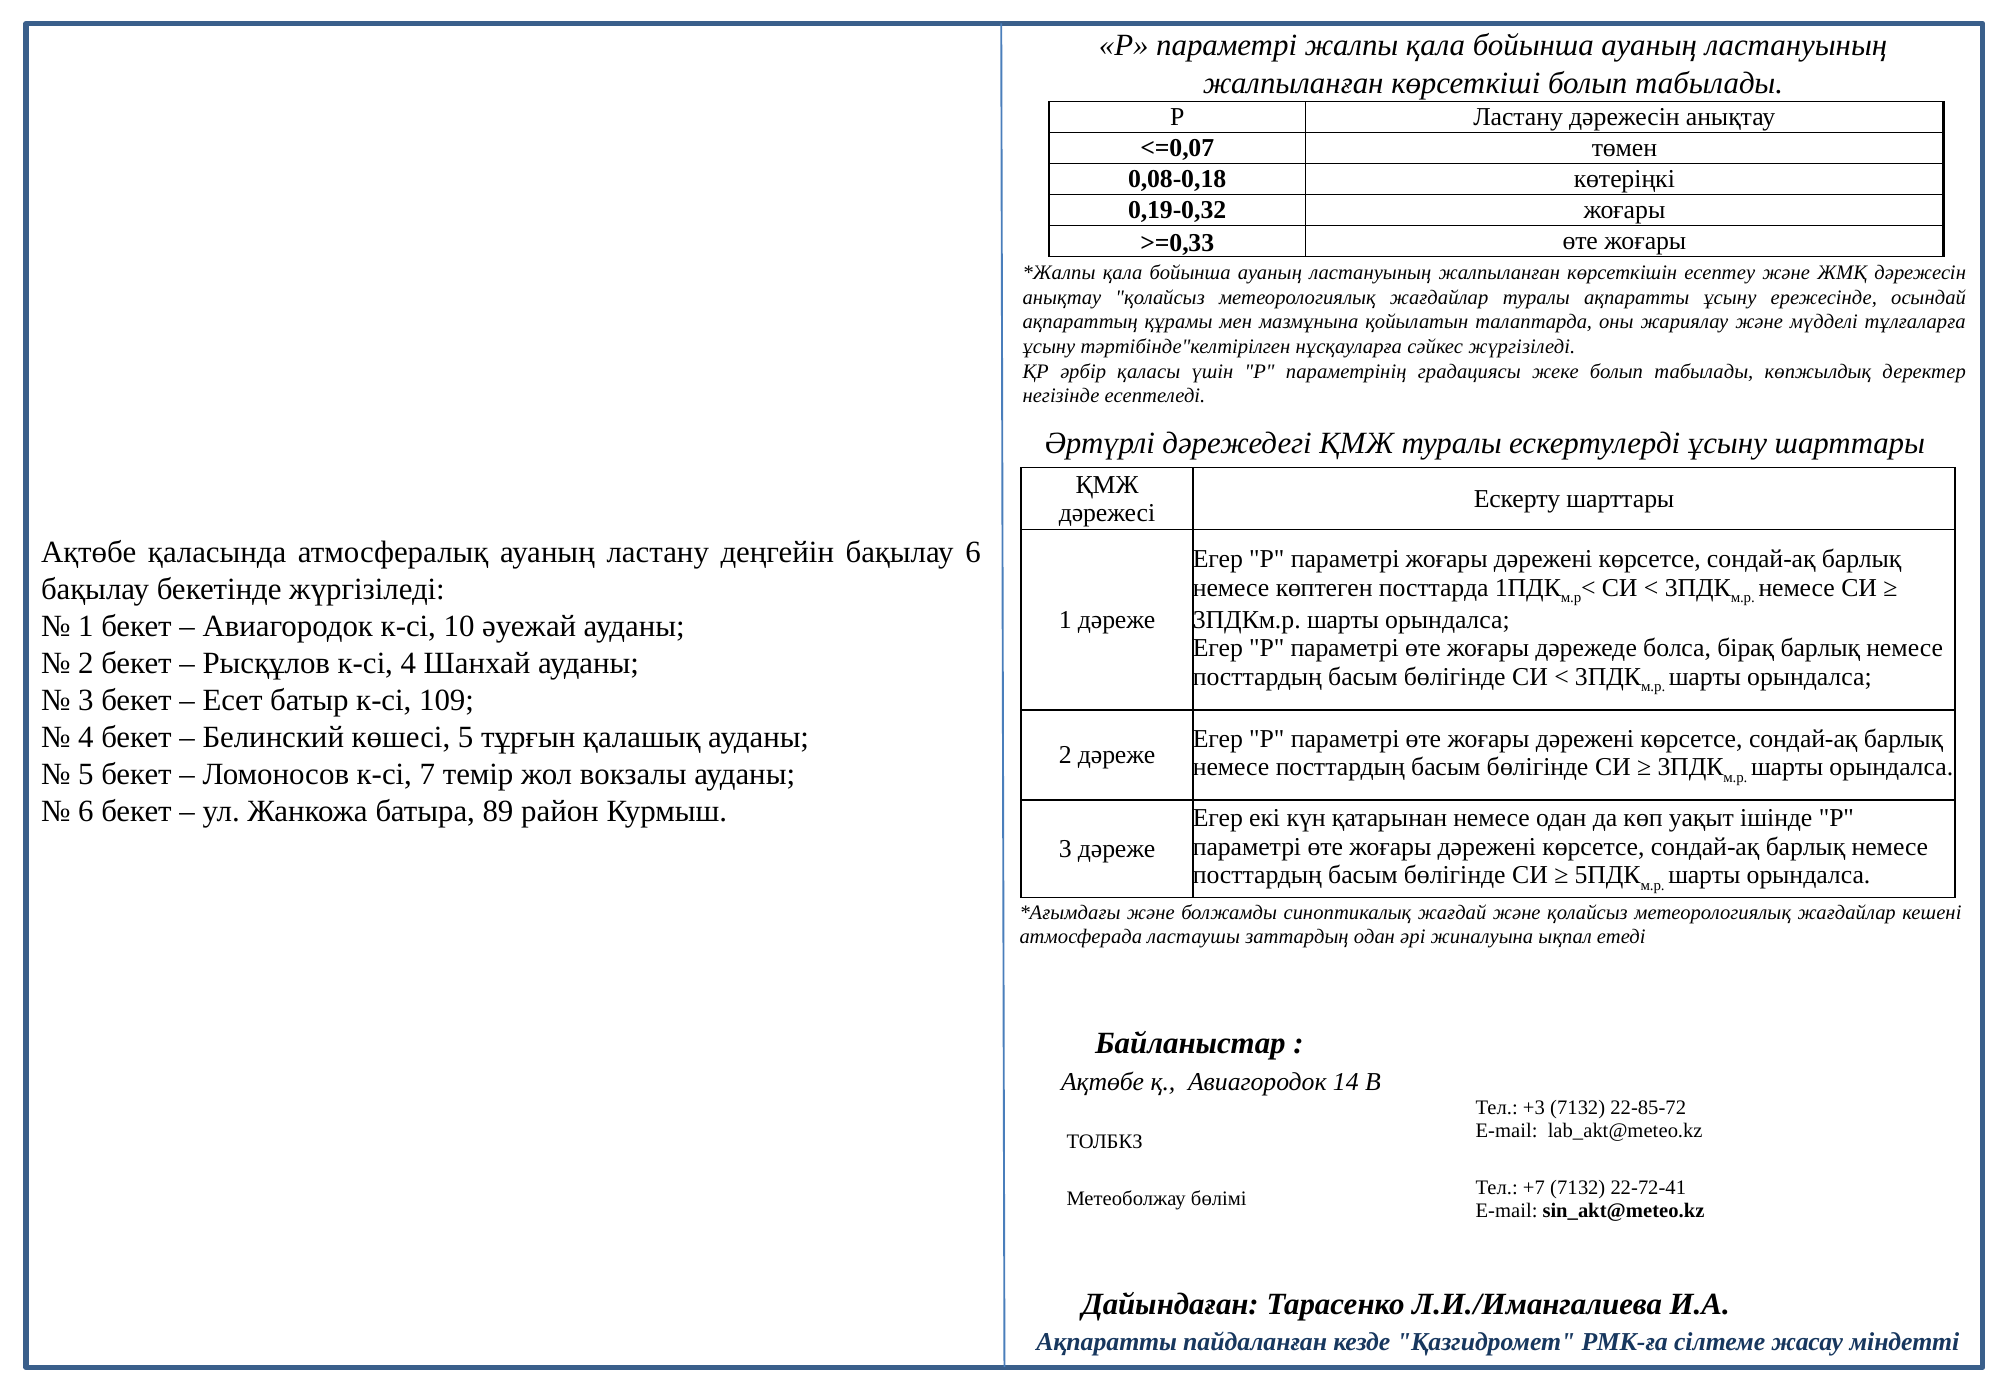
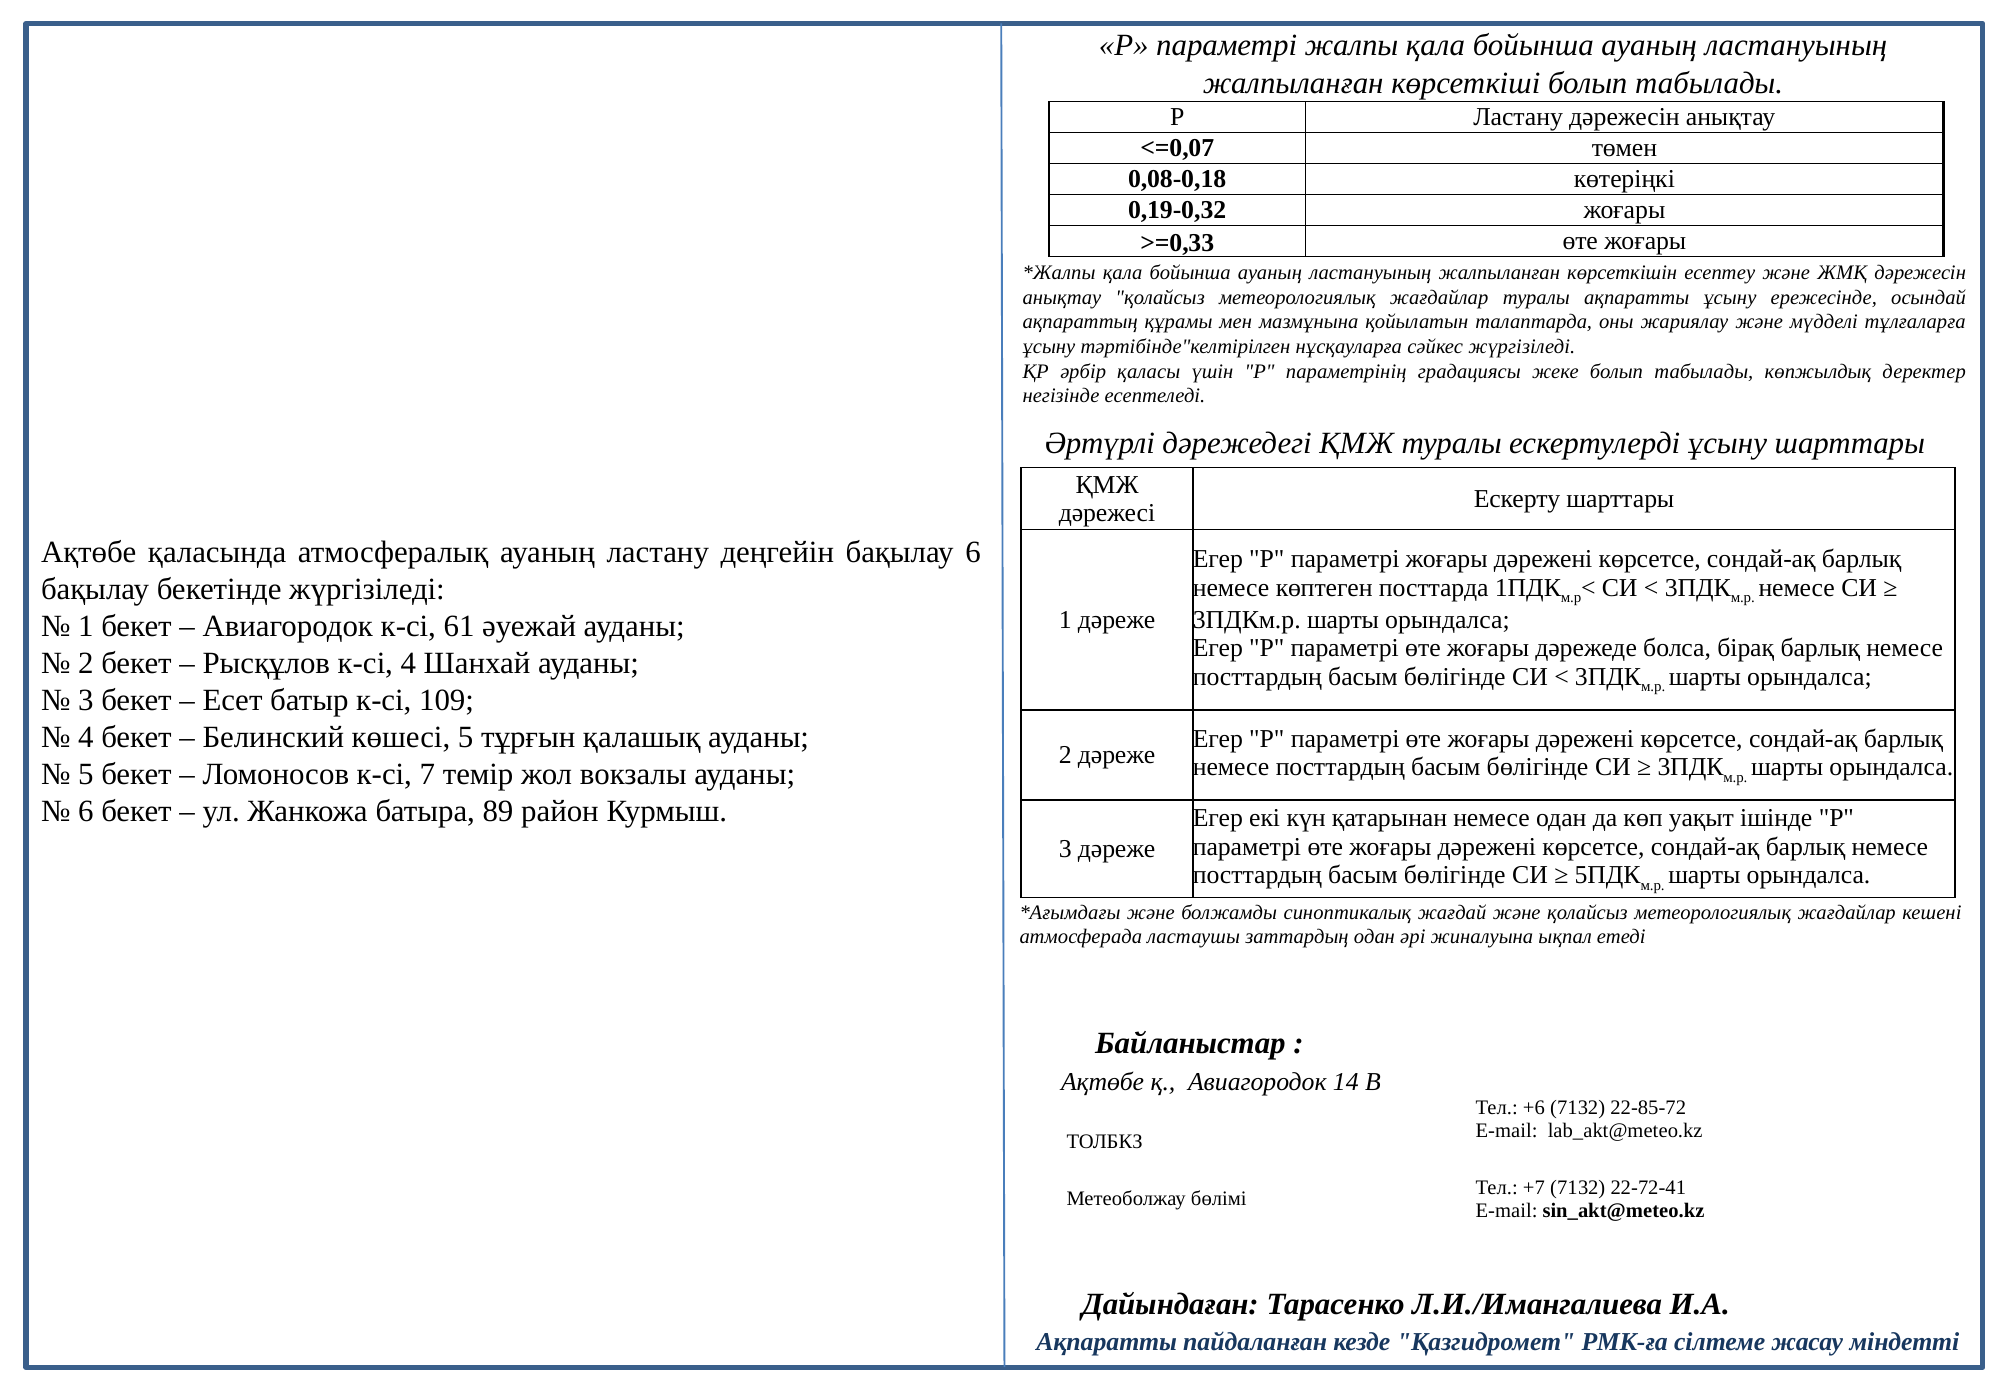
10: 10 -> 61 (459, 626)
+3: +3 -> +6 (1534, 1107)
